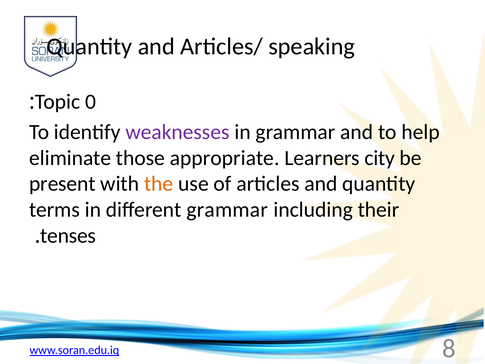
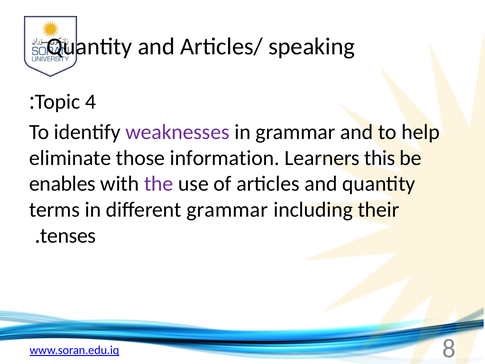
0: 0 -> 4 (91, 102)
appropriate: appropriate -> information (225, 158)
city: city -> this (380, 158)
present: present -> enables (62, 184)
the colour: orange -> purple (159, 184)
